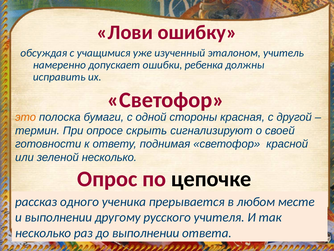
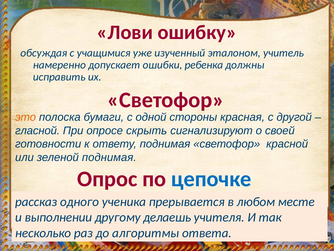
термин: термин -> гласной (38, 130)
зеленой несколько: несколько -> поднимая (109, 157)
цепочке colour: black -> blue (211, 179)
русского: русского -> делаешь (167, 217)
до выполнении: выполнении -> алгоритмы (146, 233)
